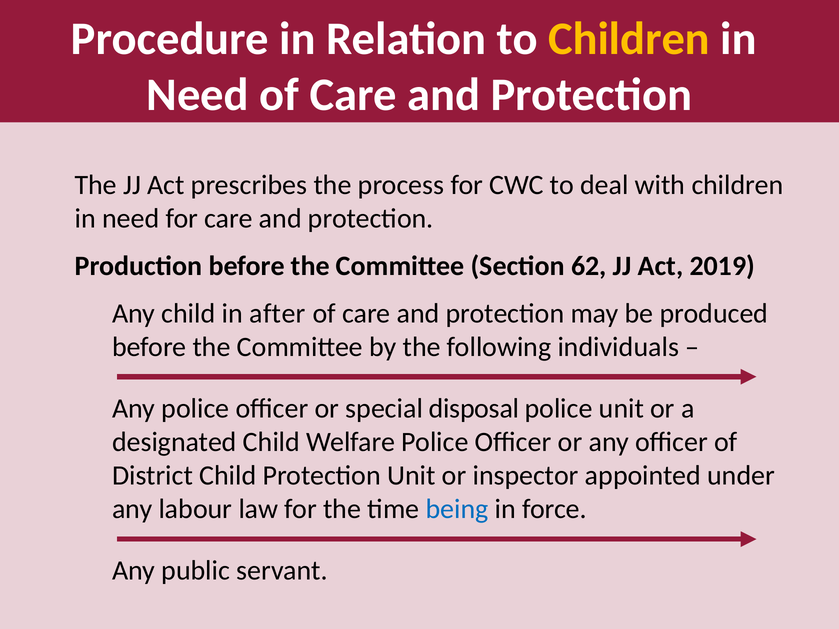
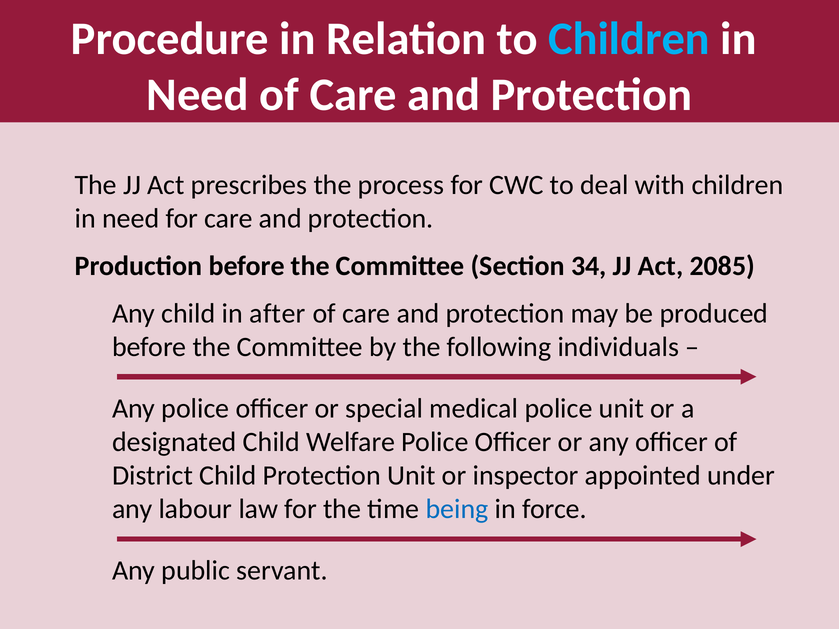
Children colour: yellow -> light blue (629, 39)
62: 62 -> 34 (589, 266)
2019: 2019 -> 2085 (722, 266)
disposal: disposal -> medical (474, 409)
